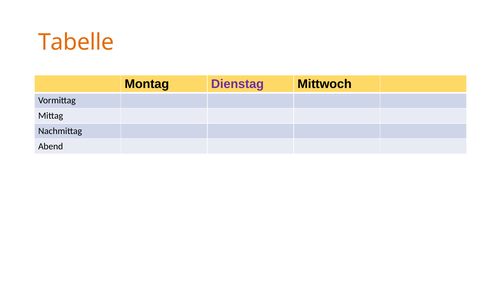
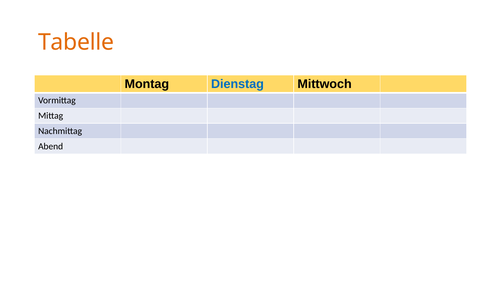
Dienstag colour: purple -> blue (237, 84)
